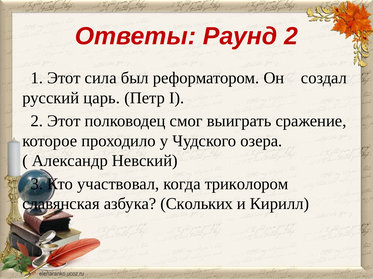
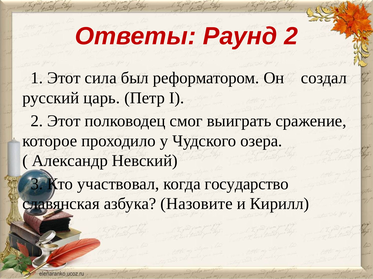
триколором: триколором -> государство (247, 184)
Скольких: Скольких -> Назовите (197, 204)
